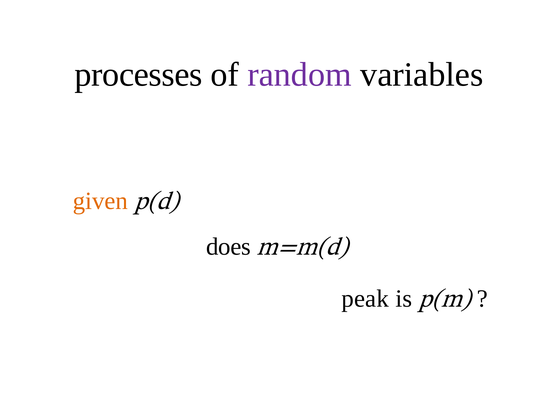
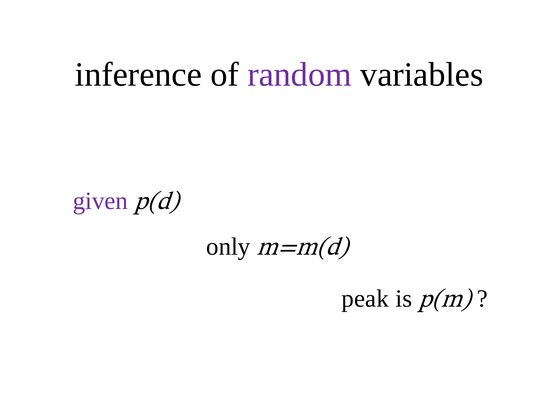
processes: processes -> inference (138, 75)
given colour: orange -> purple (100, 201)
does: does -> only (228, 247)
